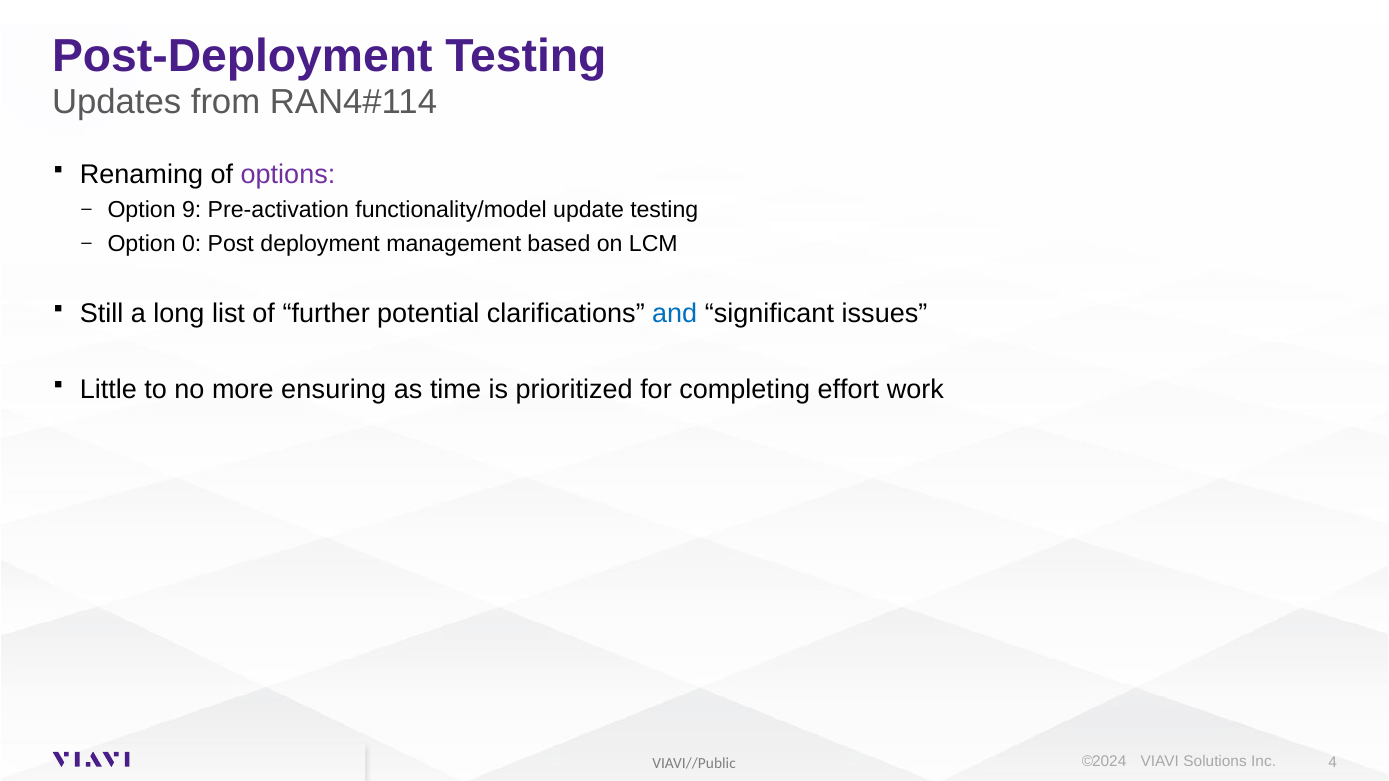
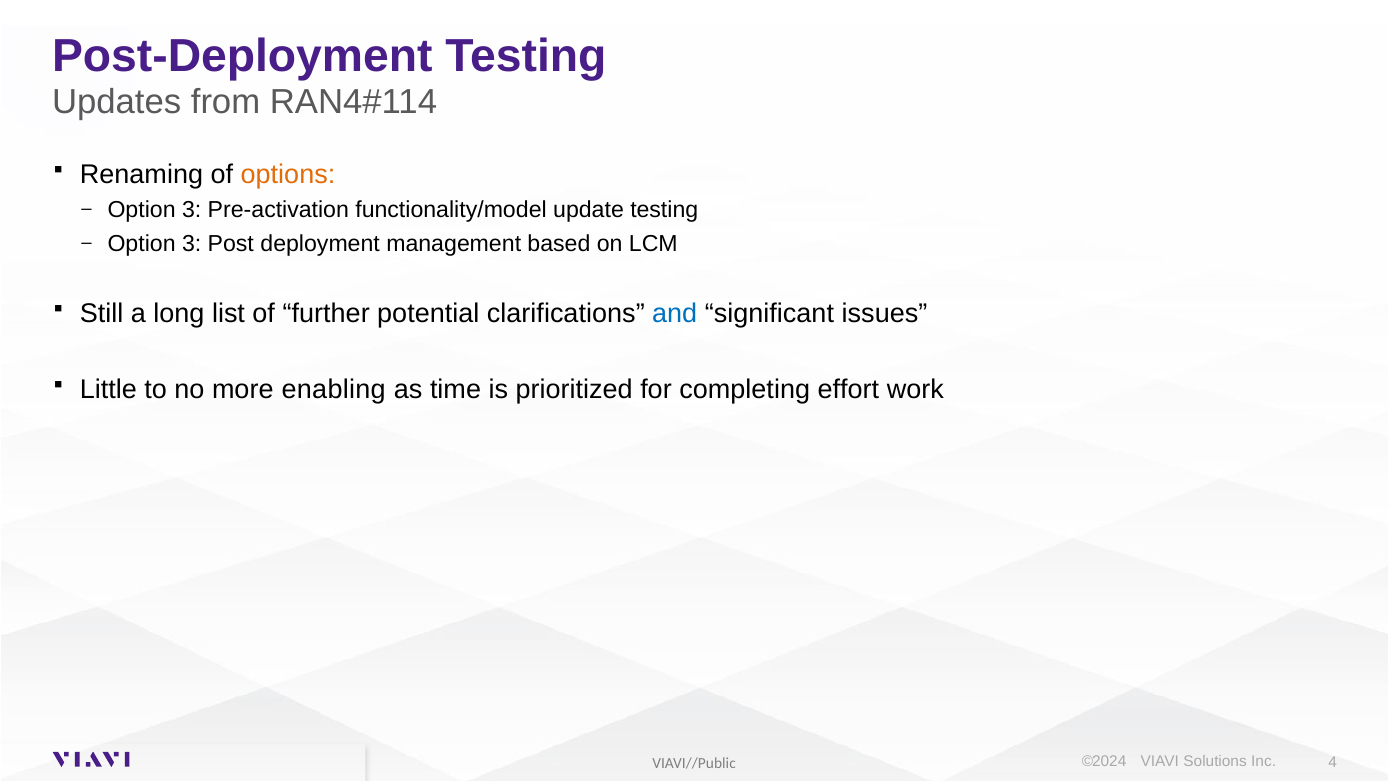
options colour: purple -> orange (288, 174)
9: 9 -> 3 (192, 210)
0: 0 -> 3 (192, 243)
ensuring: ensuring -> enabling (334, 390)
